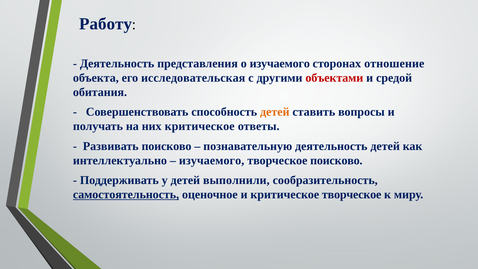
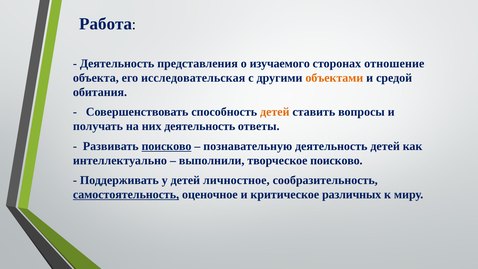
Работу: Работу -> Работа (106, 24)
объектами colour: red -> orange (334, 78)
них критическое: критическое -> деятельность (200, 126)
поисково underline: none -> present (167, 146)
изучаемого: изучаемого -> выполнили (212, 160)
выполнили: выполнили -> личностное (236, 180)
критическое творческое: творческое -> различных (352, 194)
